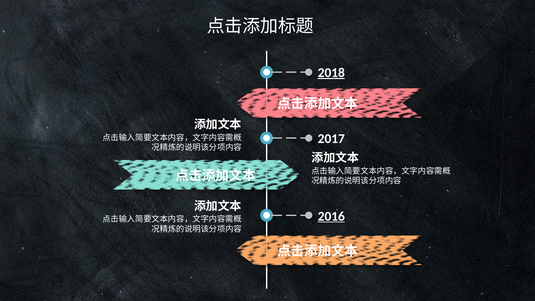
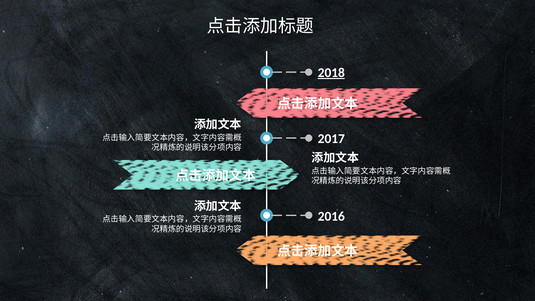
2016 underline: present -> none (331, 216)
